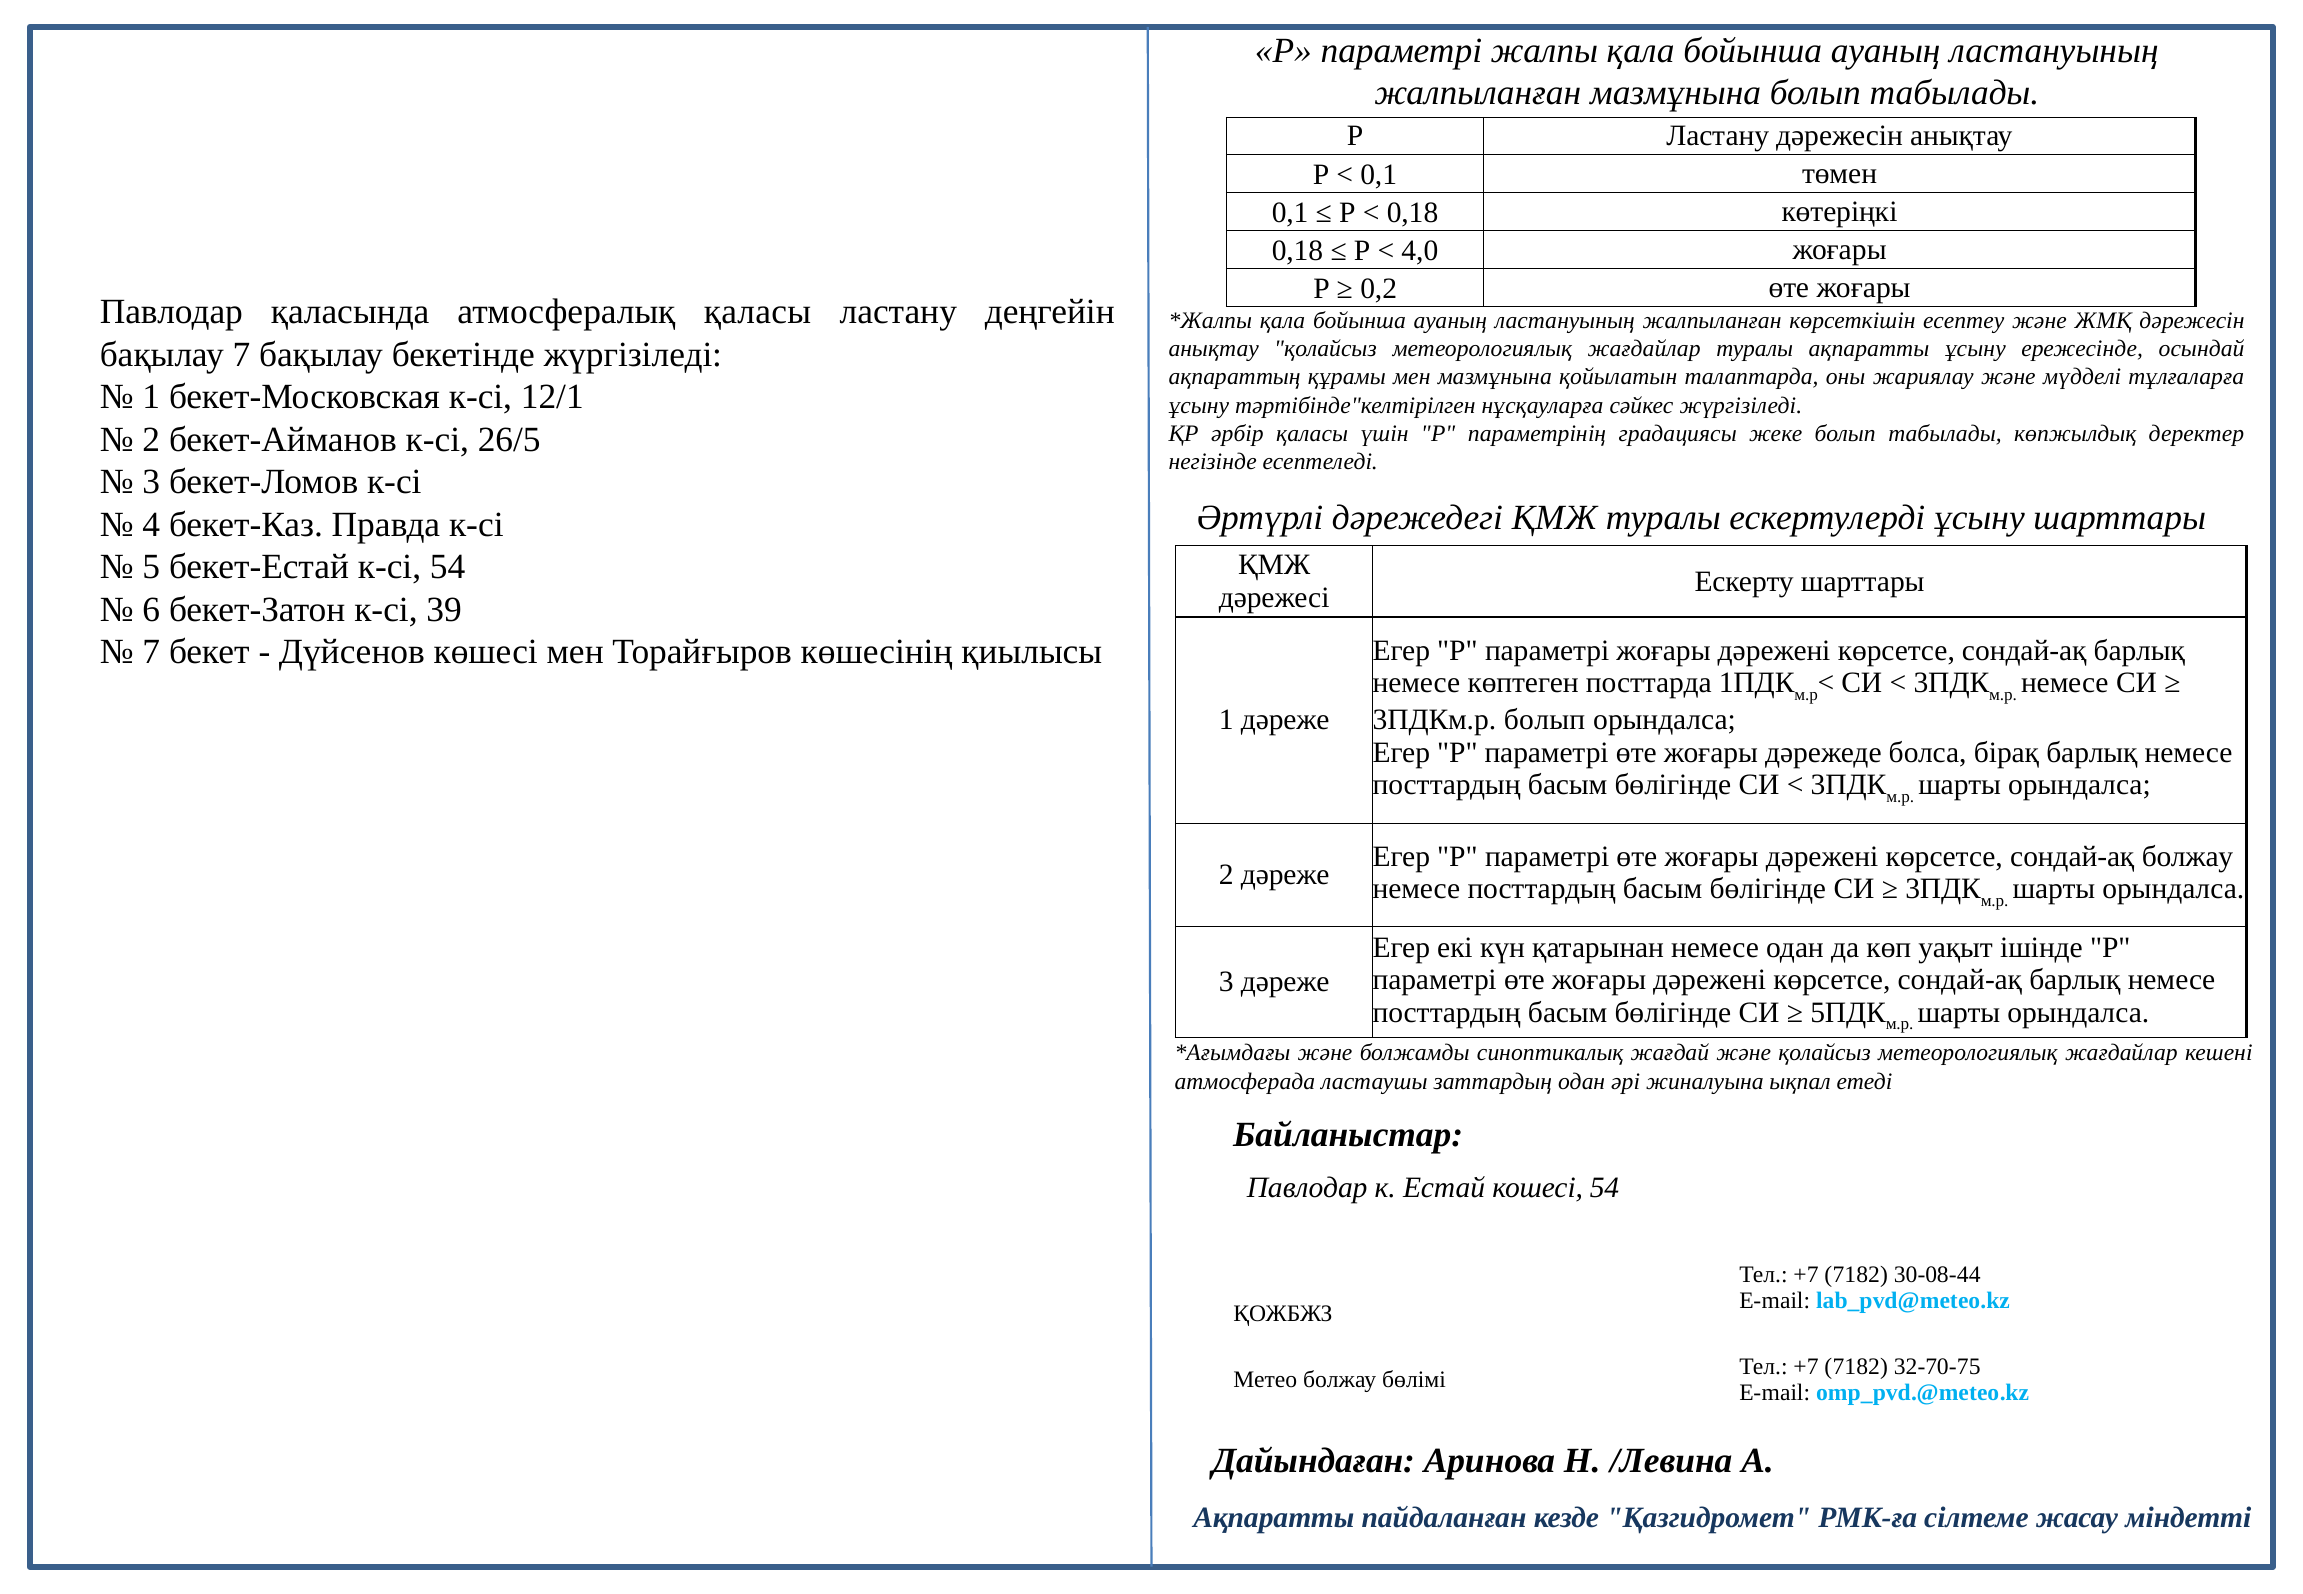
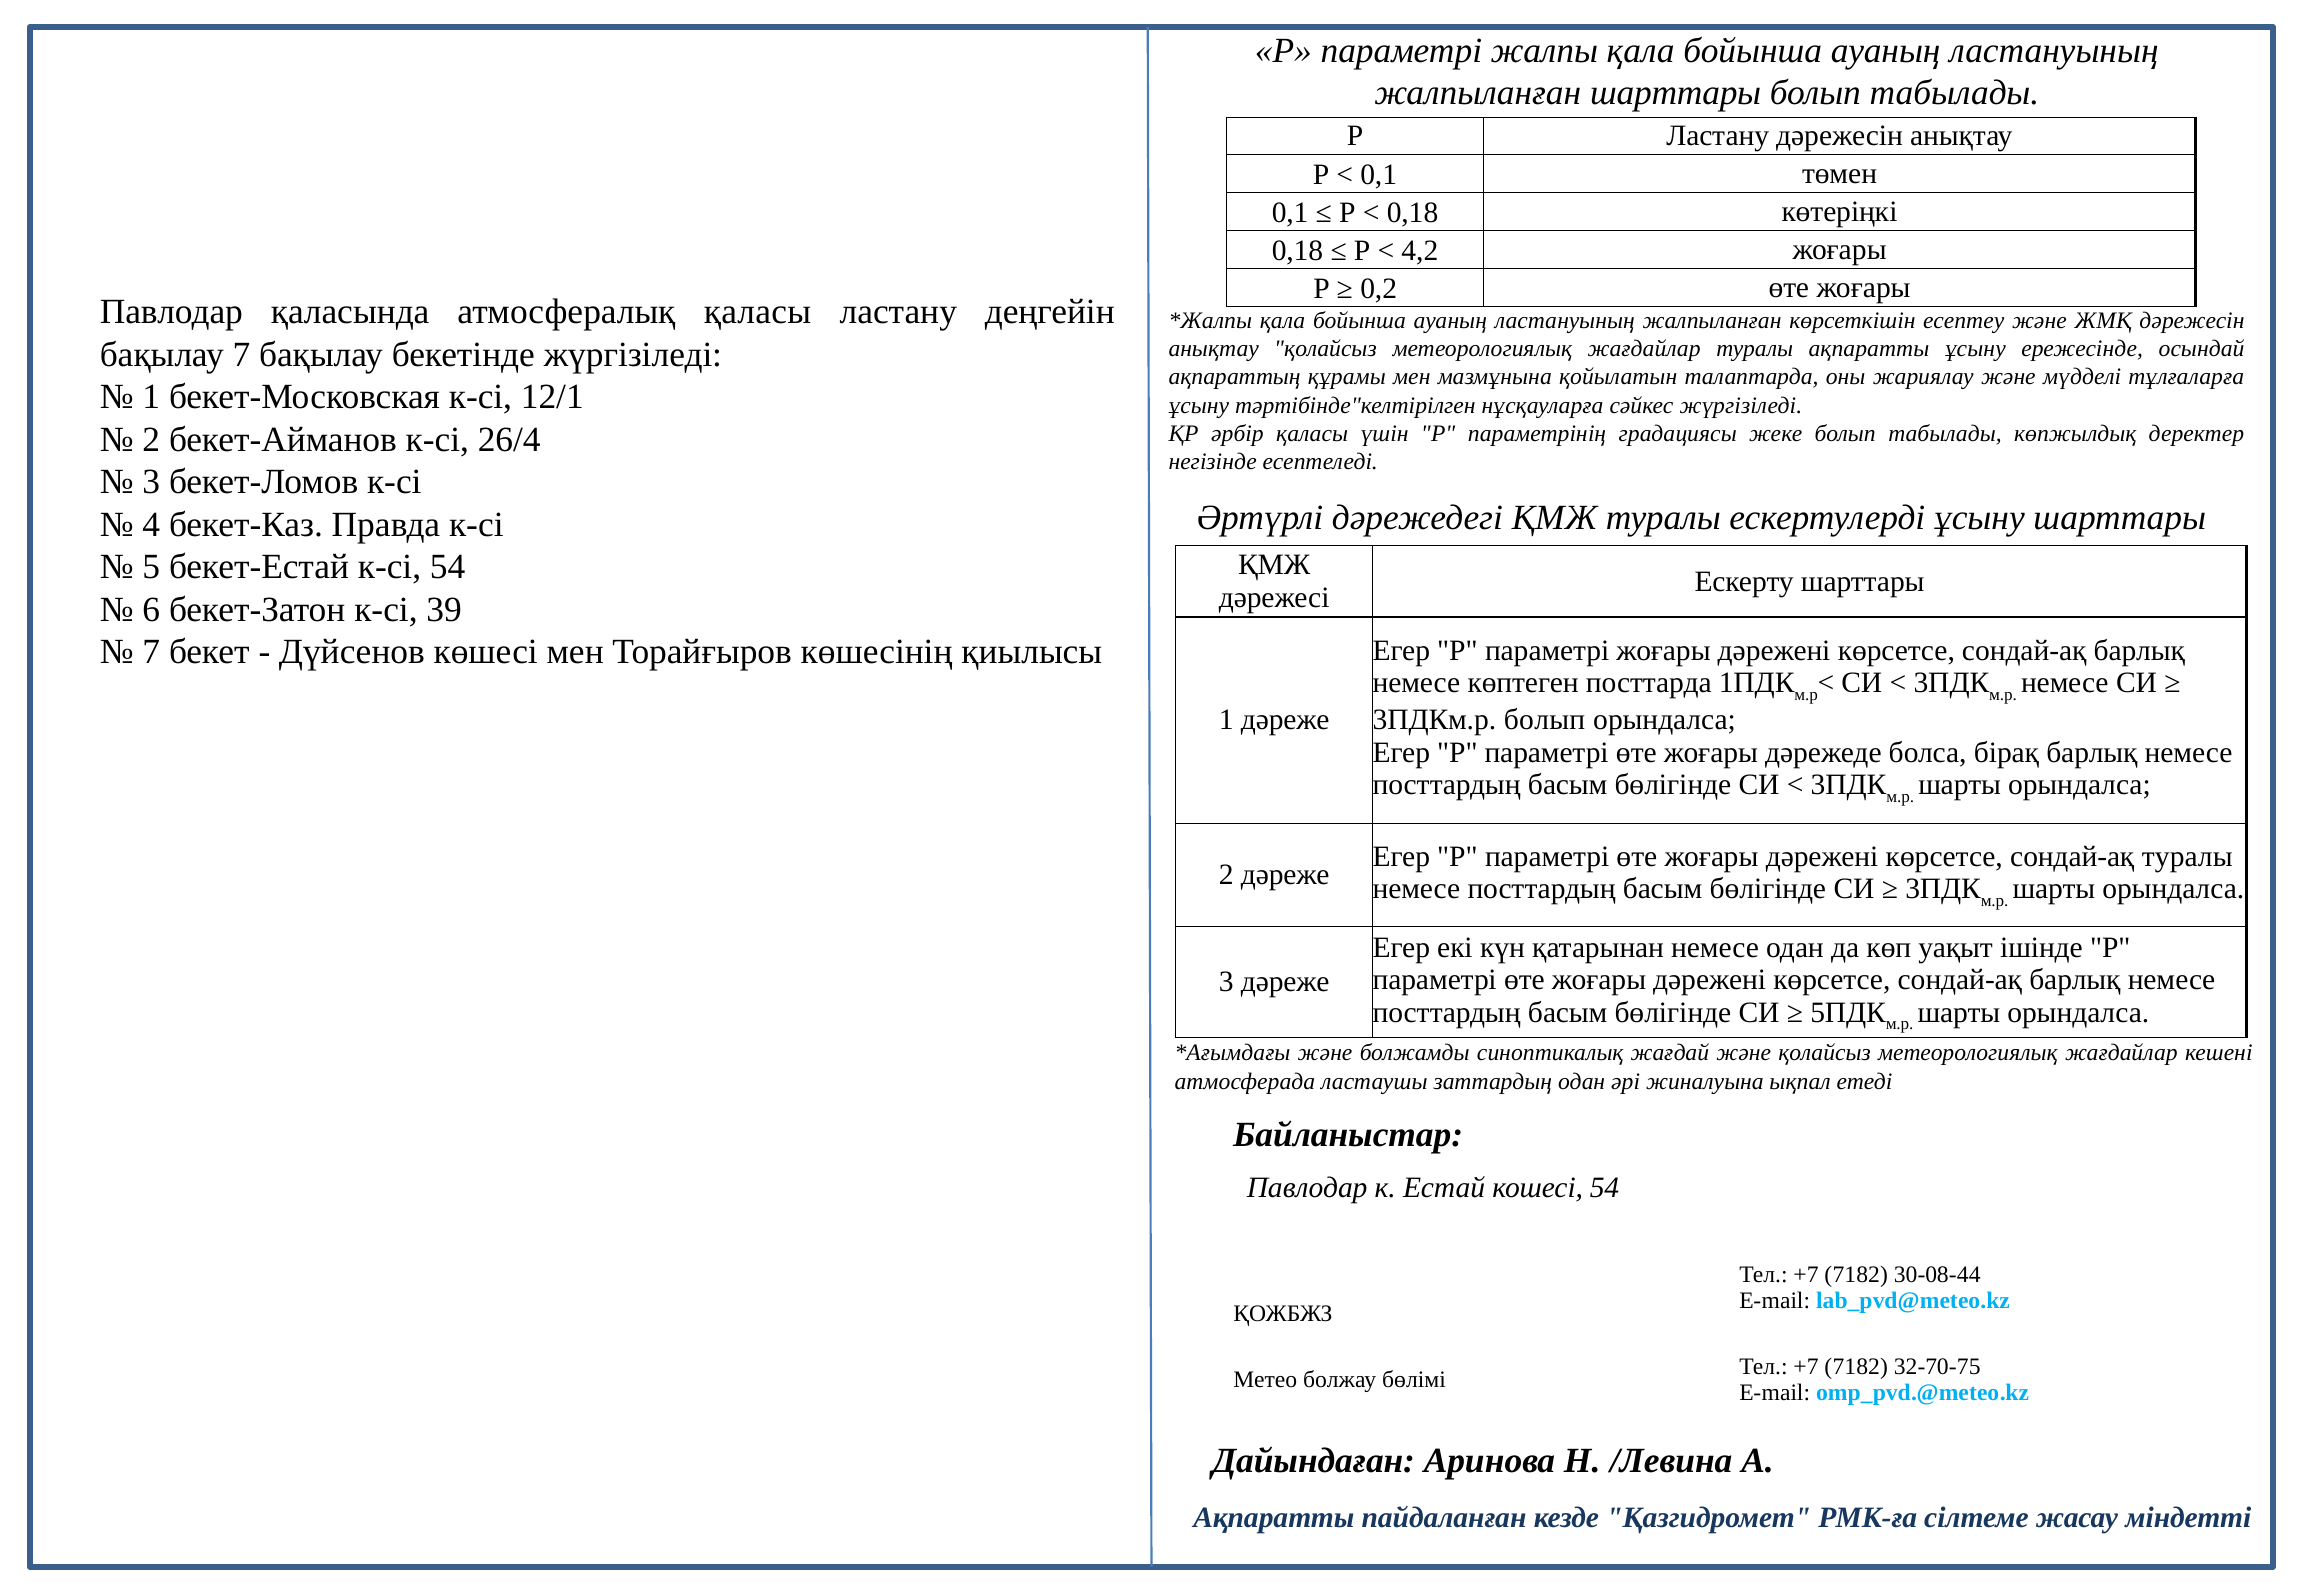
жалпыланған мазмұнына: мазмұнына -> шарттары (1676, 93)
4,0: 4,0 -> 4,2 (1420, 251)
26/5: 26/5 -> 26/4 (509, 440)
сондай-ақ болжау: болжау -> туралы (2187, 856)
